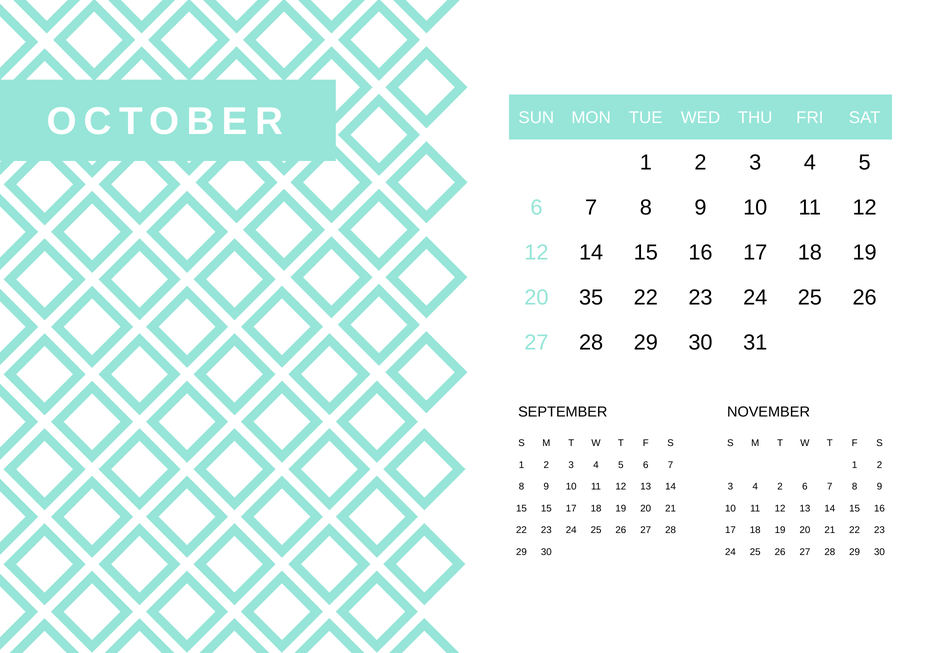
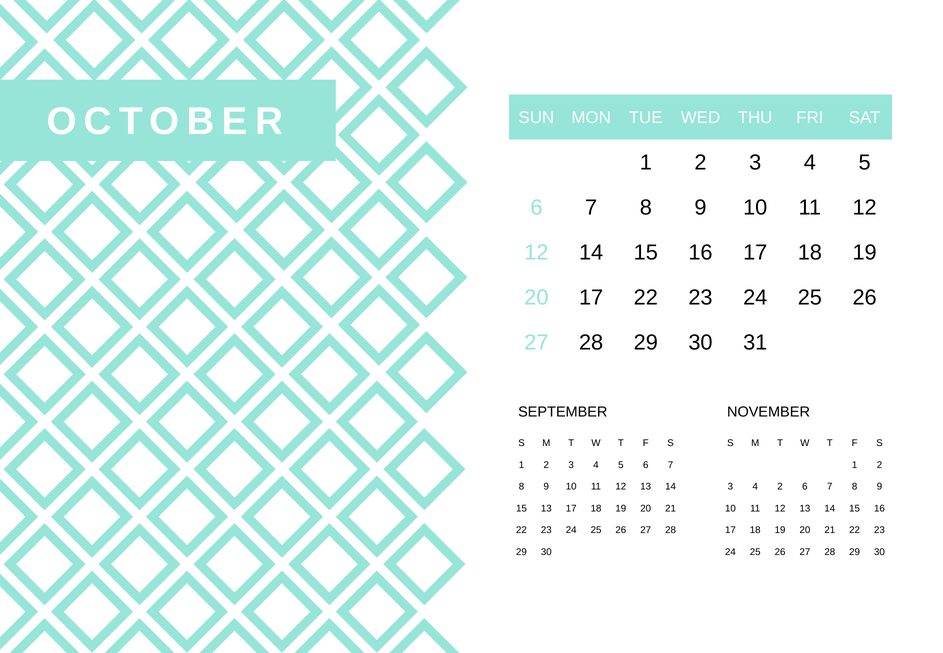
20 35: 35 -> 17 (591, 297)
15 15: 15 -> 13 (546, 508)
